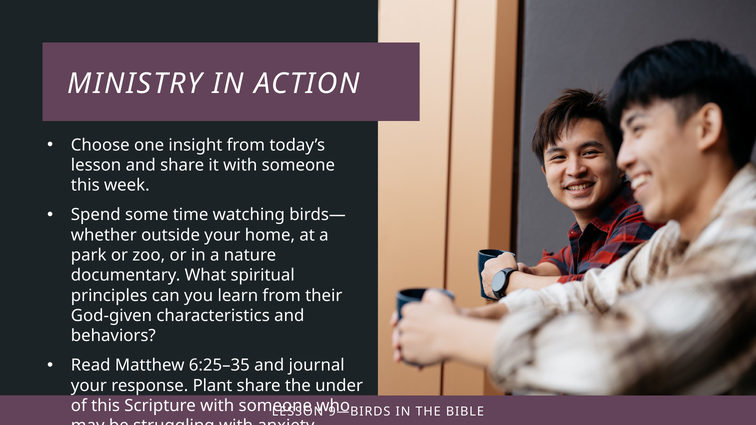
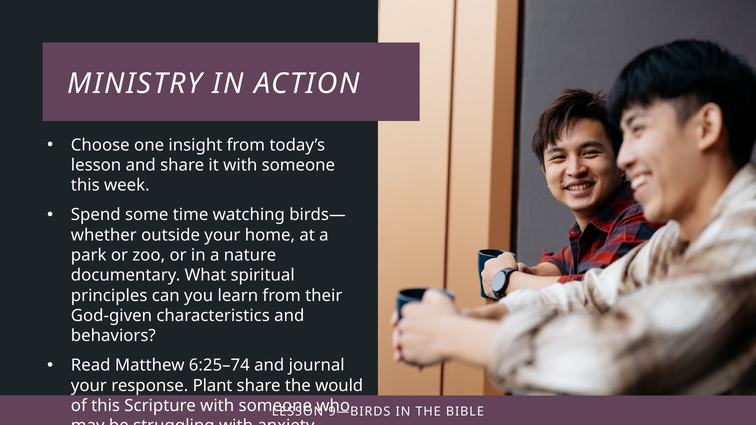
6:25–35: 6:25–35 -> 6:25–74 (219, 366)
under: under -> would (339, 386)
